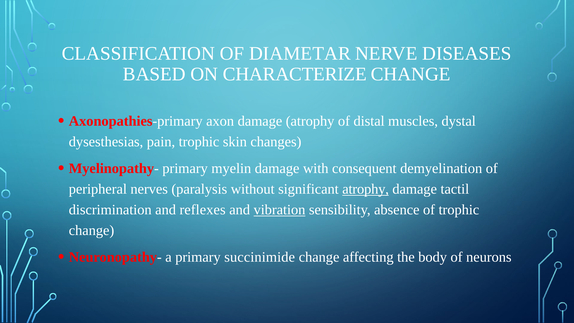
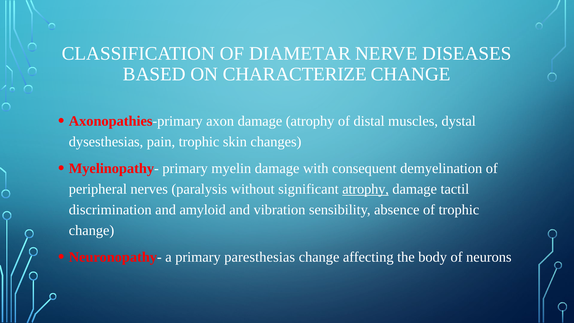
reflexes: reflexes -> amyloid (203, 210)
vibration underline: present -> none (279, 210)
succinimide: succinimide -> paresthesias (260, 257)
